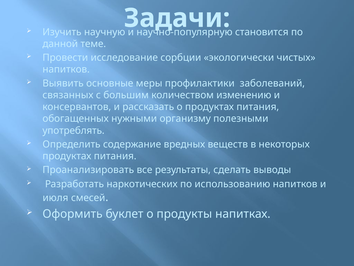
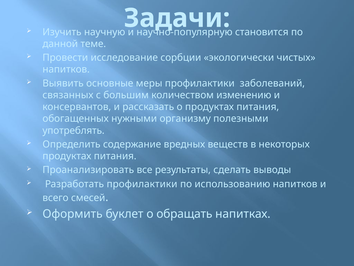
Разработать наркотических: наркотических -> профилактики (142, 184)
июля: июля -> всего (55, 198)
продукты: продукты -> обращать (184, 213)
